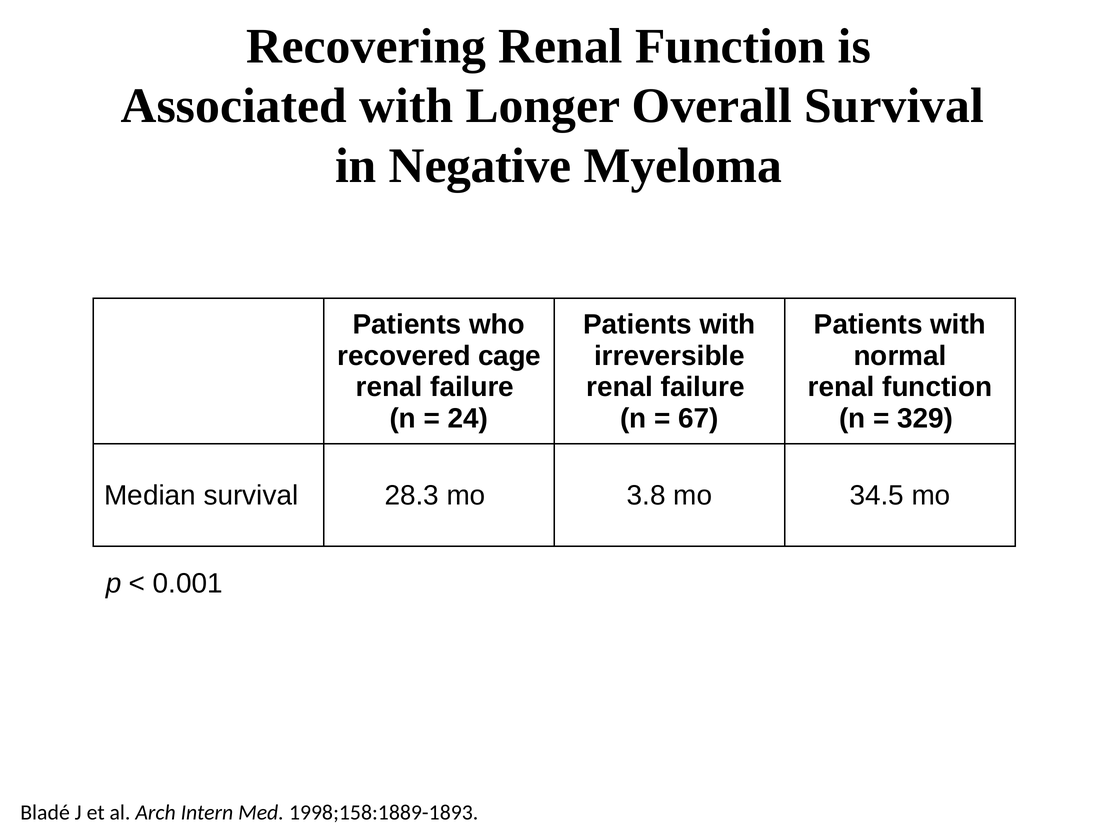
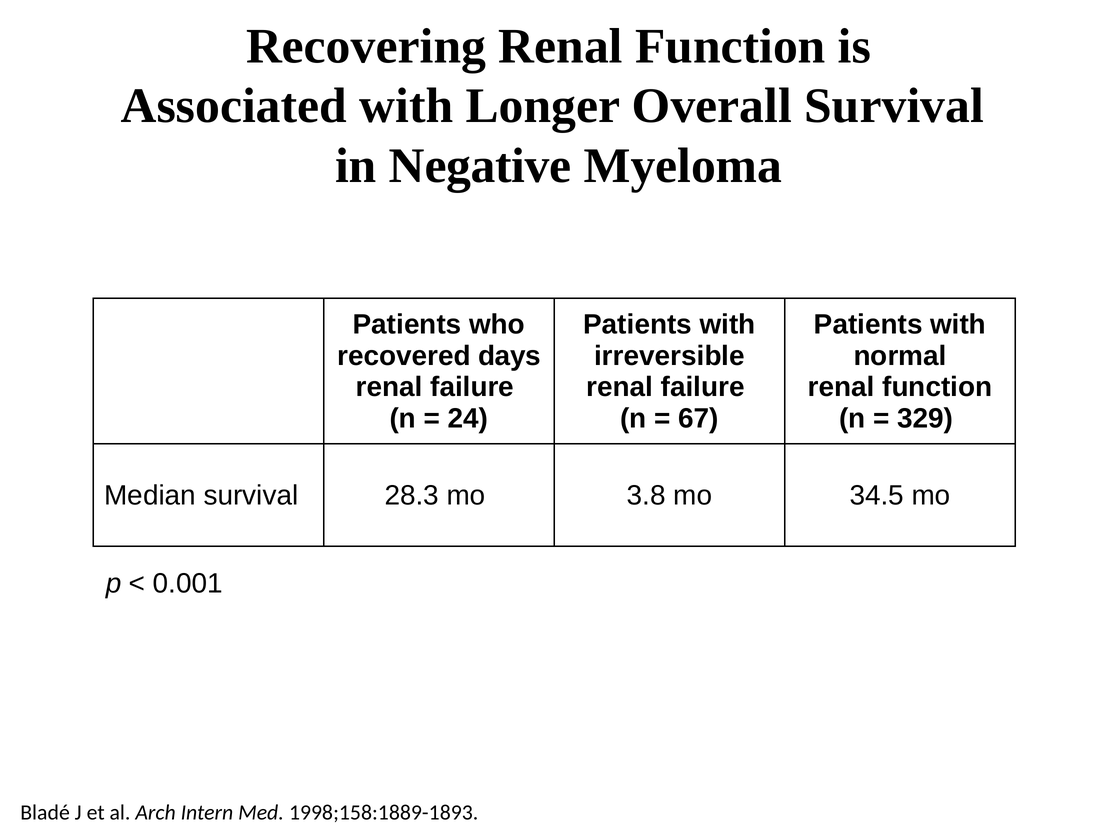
cage: cage -> days (510, 356)
